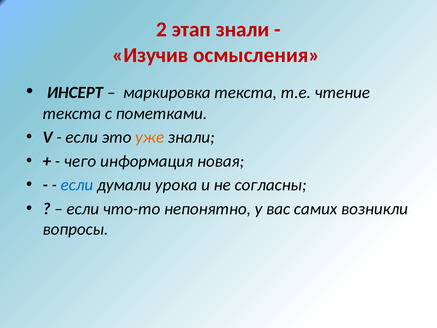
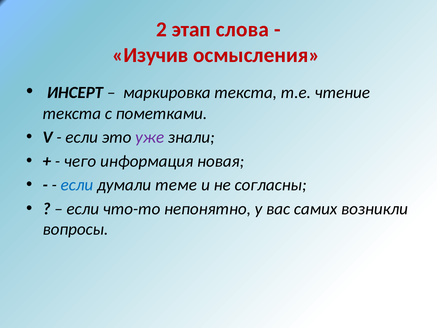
этап знали: знали -> слова (242, 30)
уже colour: orange -> purple (150, 137)
урока: урока -> теме (176, 185)
